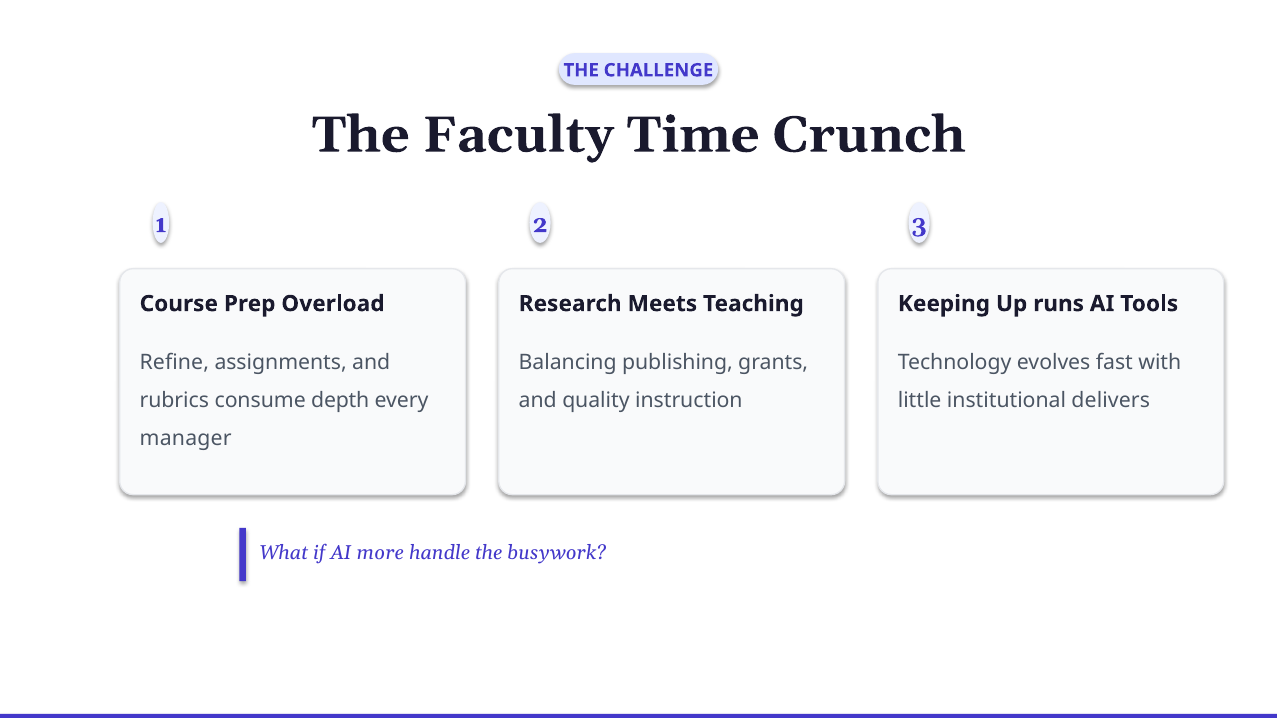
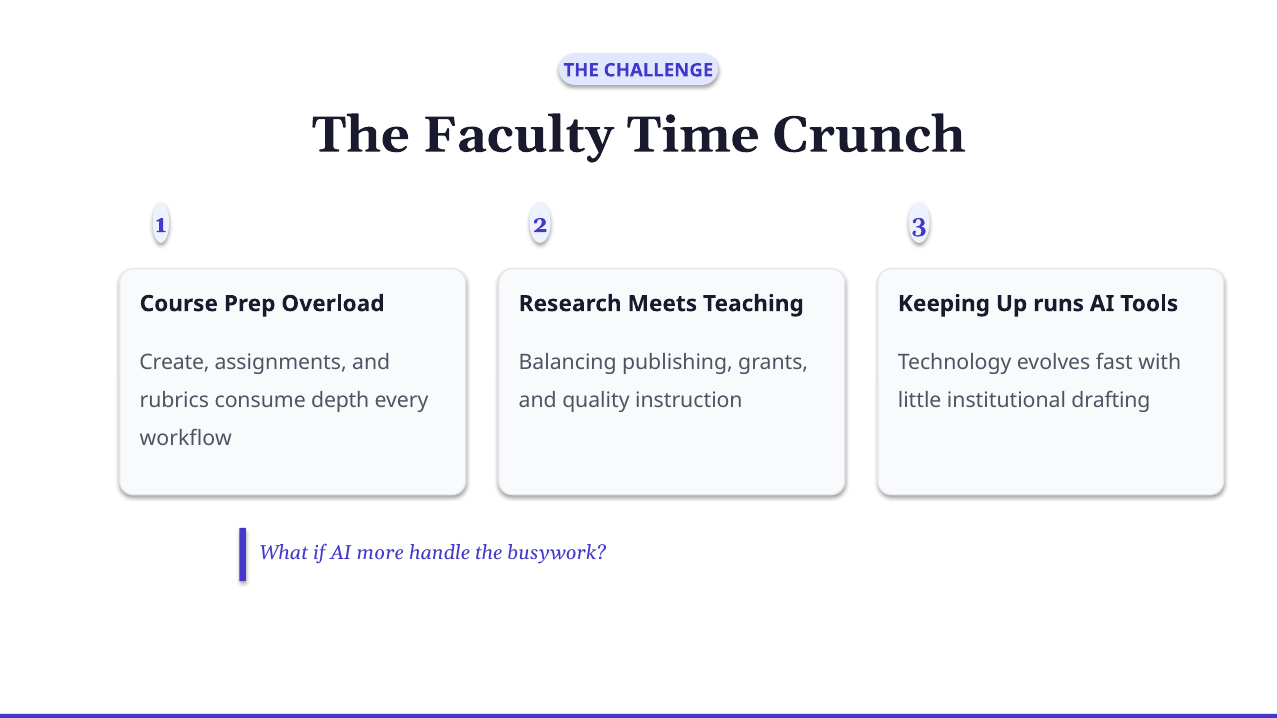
Refine: Refine -> Create (174, 362)
delivers: delivers -> drafting (1111, 401)
manager: manager -> workflow (186, 439)
